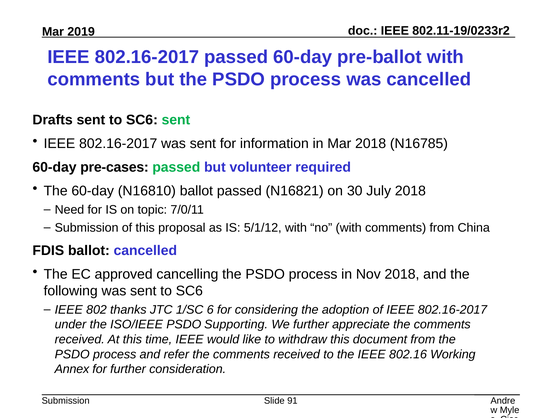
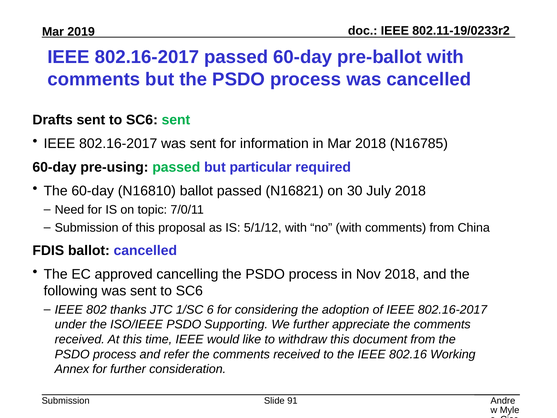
pre-cases: pre-cases -> pre-using (114, 167)
volunteer: volunteer -> particular (261, 167)
